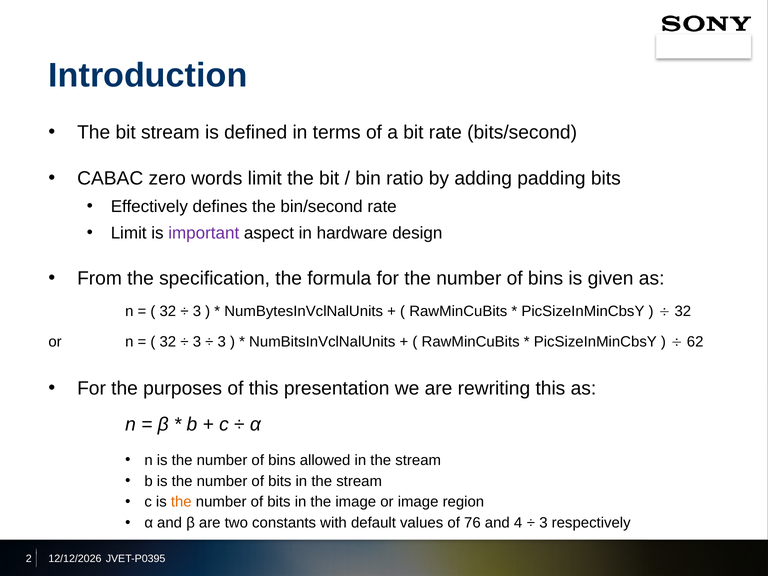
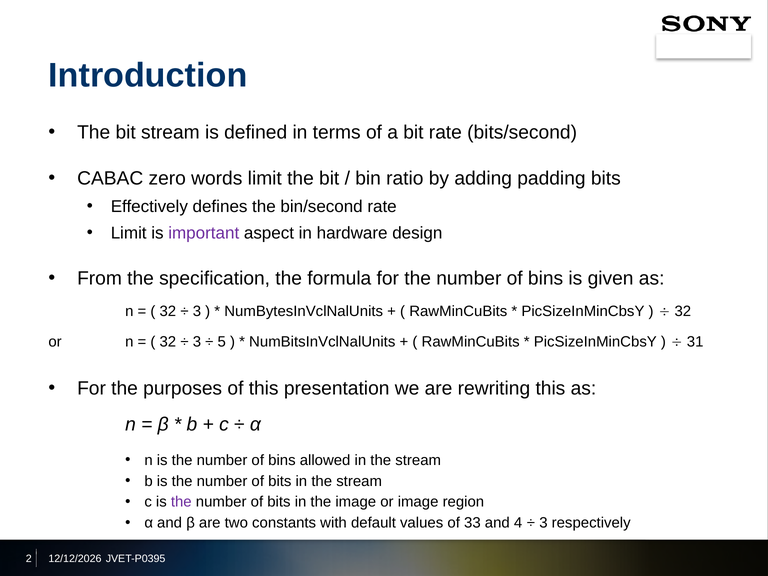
3: 3 -> 5 (222, 342)
62: 62 -> 31 (695, 342)
the colour: orange -> purple (181, 502)
76: 76 -> 33 (472, 523)
